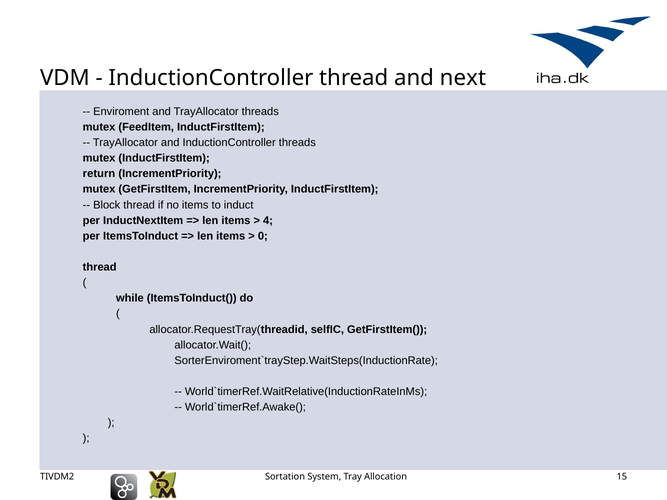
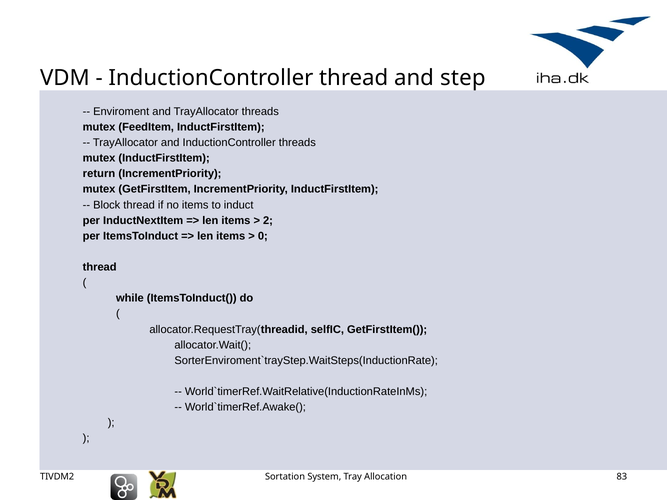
next: next -> step (463, 78)
4: 4 -> 2 (268, 221)
15: 15 -> 83 (622, 477)
